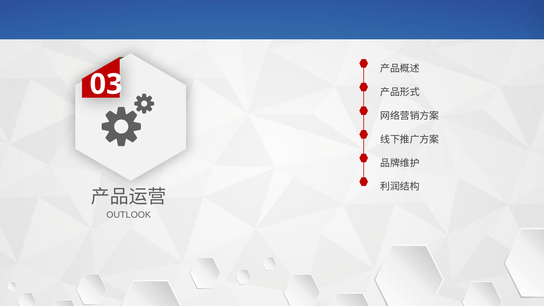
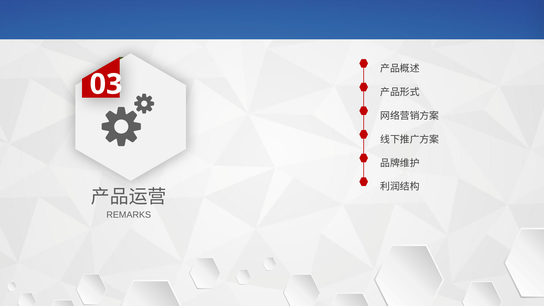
OUTLOOK: OUTLOOK -> REMARKS (129, 215)
